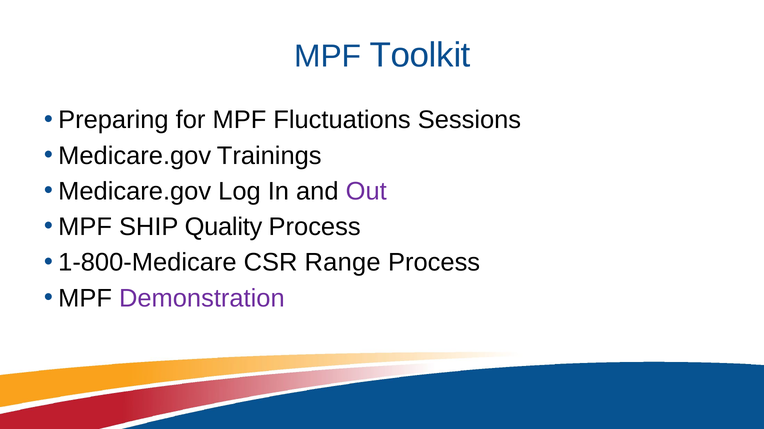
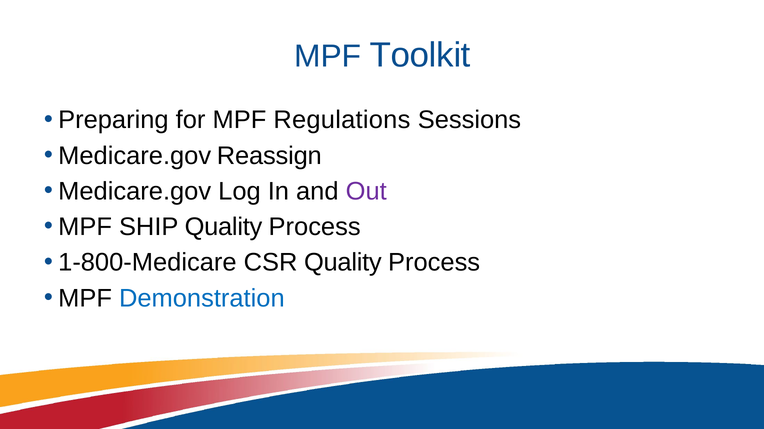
Fluctuations: Fluctuations -> Regulations (342, 120)
Trainings: Trainings -> Reassign (269, 156)
CSR Range: Range -> Quality (343, 263)
Demonstration colour: purple -> blue (202, 299)
